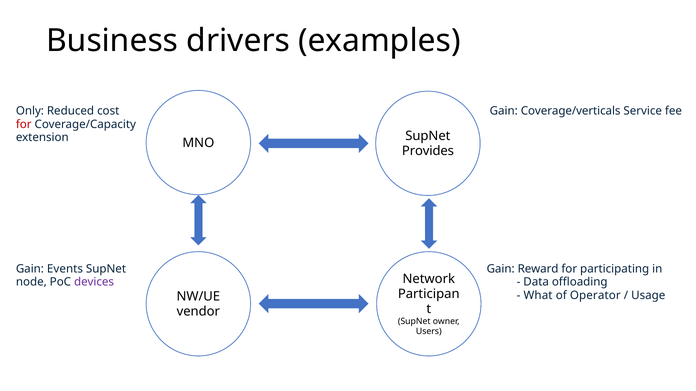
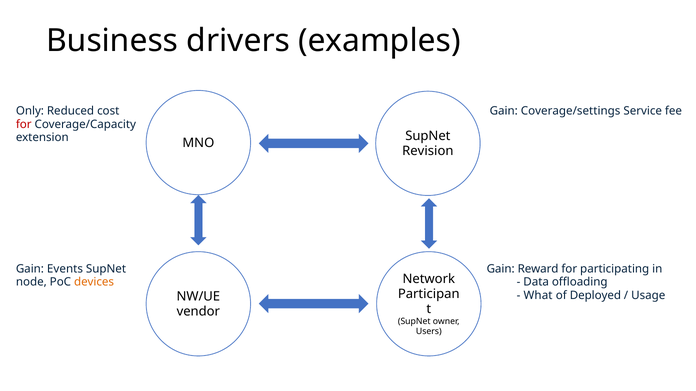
Coverage/verticals: Coverage/verticals -> Coverage/settings (571, 111)
Provides: Provides -> Revision (428, 151)
devices colour: purple -> orange (94, 282)
Operator: Operator -> Deployed (595, 296)
